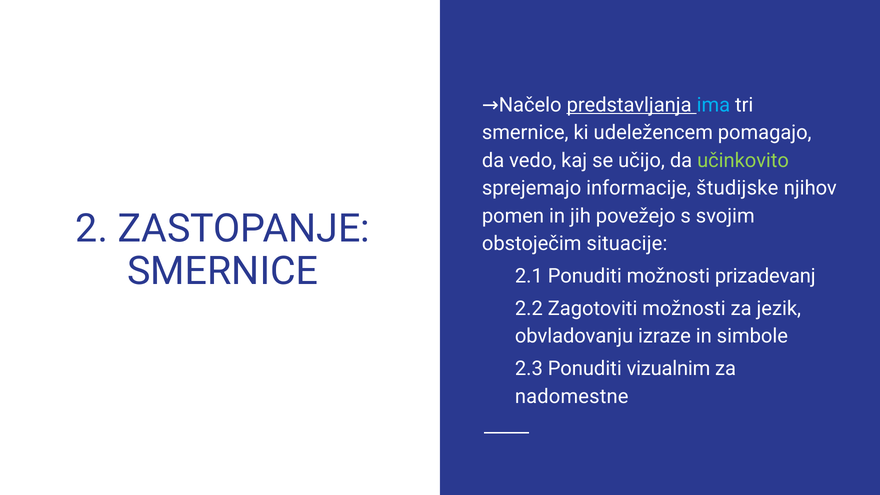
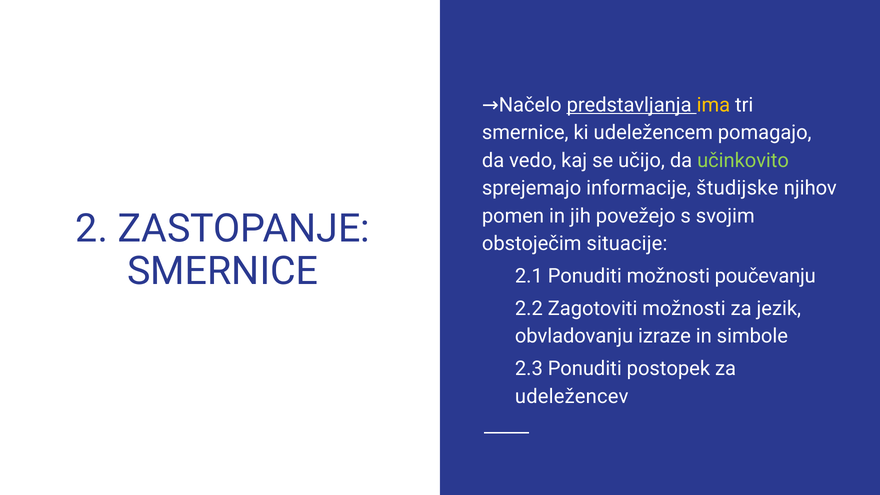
ima colour: light blue -> yellow (713, 105)
prizadevanj: prizadevanj -> poučevanju (765, 276)
vizualnim: vizualnim -> postopek (668, 369)
nadomestne: nadomestne -> udeležencev (572, 396)
